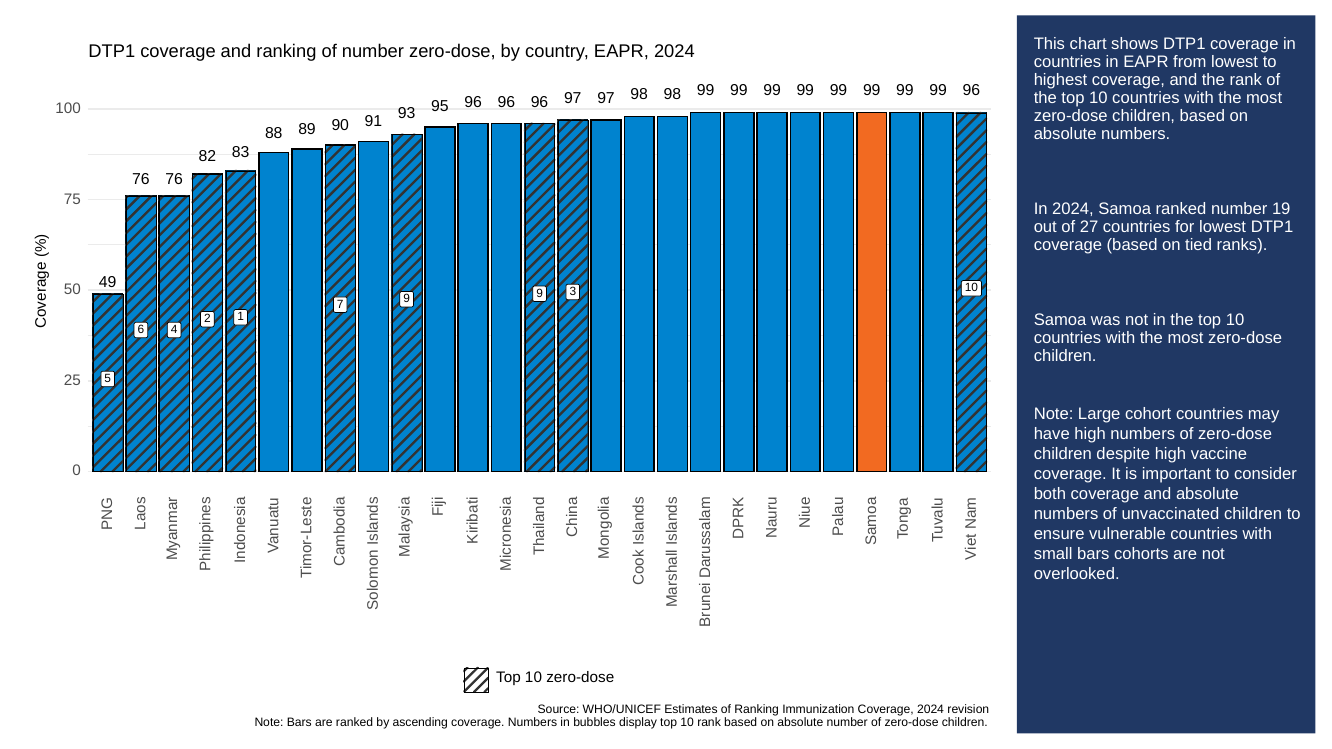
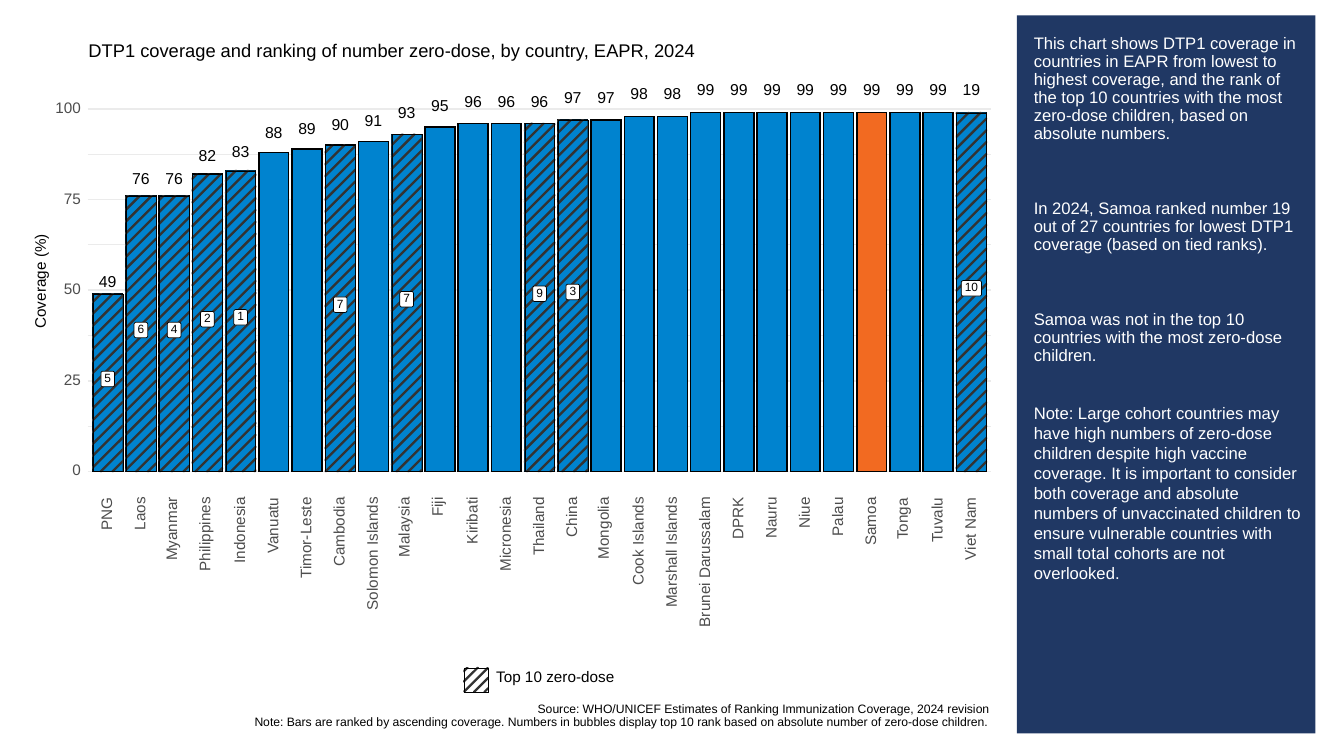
98 96: 96 -> 19 (971, 91)
7 9: 9 -> 7 (407, 299)
small bars: bars -> total (1093, 554)
